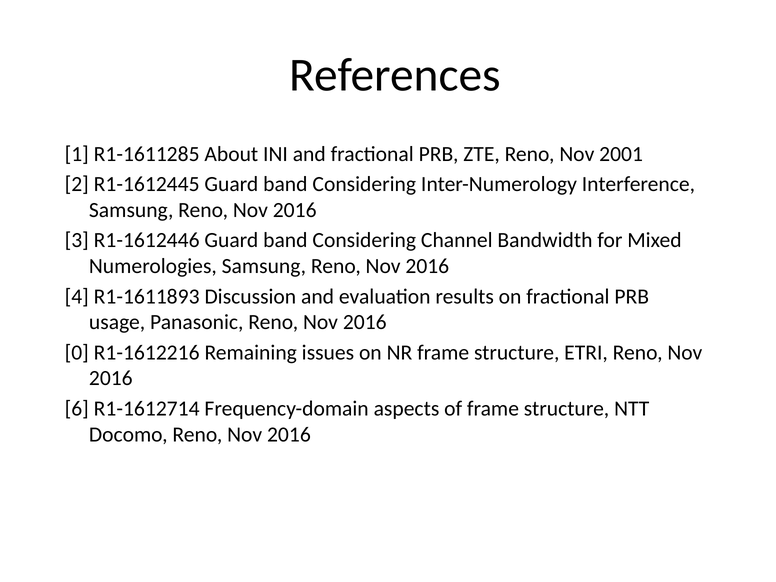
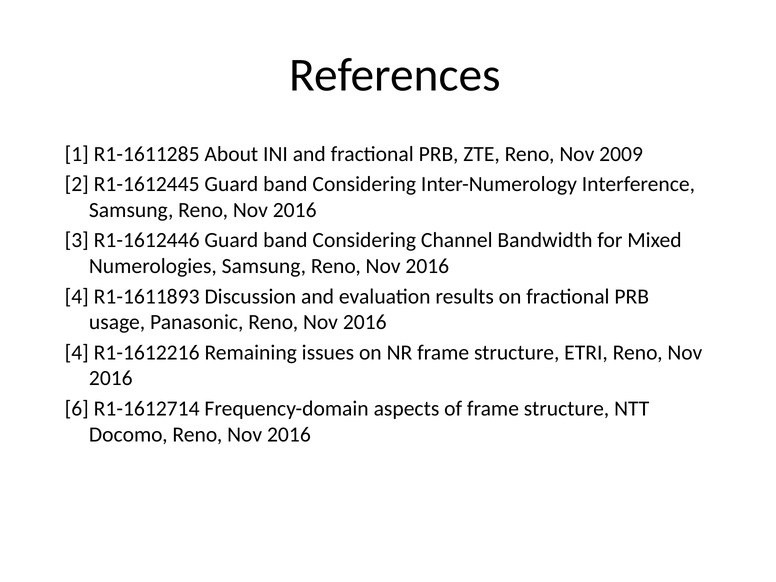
2001: 2001 -> 2009 (621, 154)
0: 0 -> 4 (77, 352)
